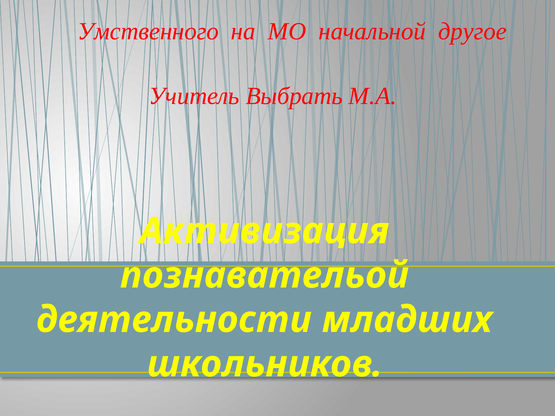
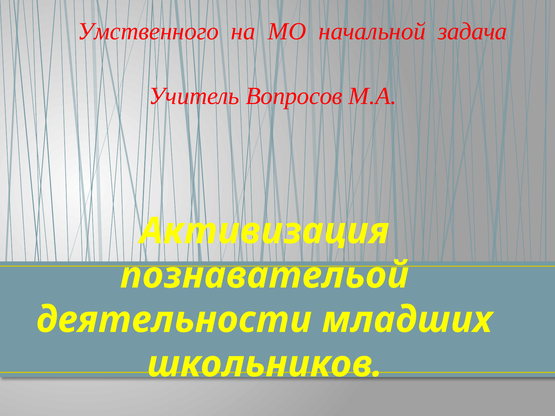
другое: другое -> задача (473, 31)
Выбрать: Выбрать -> Вопросов (294, 96)
